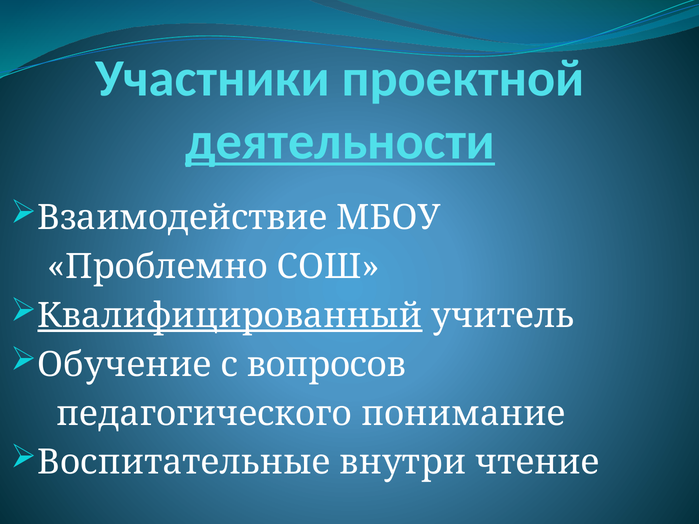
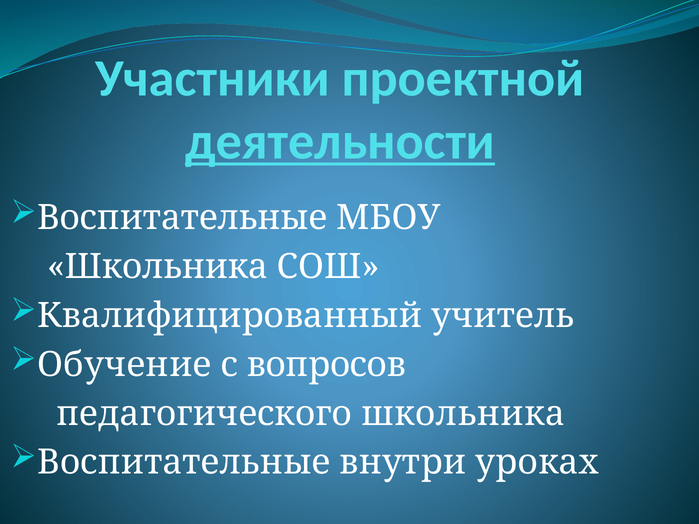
Взаимодействие: Взаимодействие -> Воспитательные (182, 218)
Проблемно: Проблемно -> Школьника (158, 267)
Квалифицированный underline: present -> none (230, 316)
педагогического понимание: понимание -> школьника (463, 414)
чтение: чтение -> уроках (537, 463)
